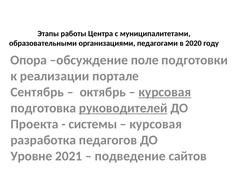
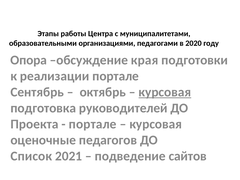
поле: поле -> края (145, 60)
руководителей underline: present -> none (123, 108)
системы: системы -> портале (93, 124)
разработка: разработка -> оценочные (43, 140)
Уровне: Уровне -> Список (31, 156)
